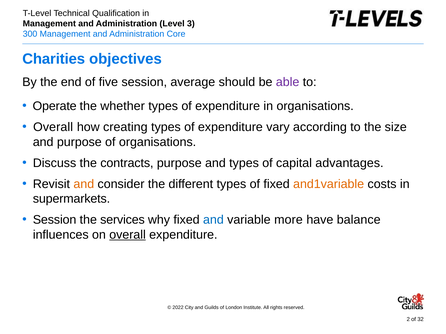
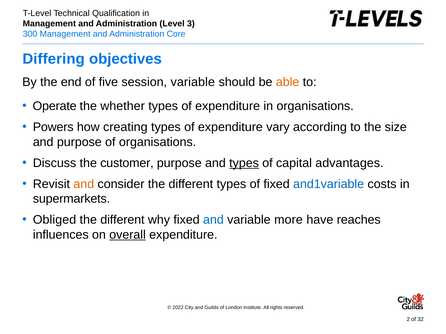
Charities: Charities -> Differing (54, 59)
session average: average -> variable (193, 82)
able colour: purple -> orange (288, 82)
Overall: Overall -> Powers (53, 127)
contracts: contracts -> customer (127, 163)
types underline: none -> present (244, 163)
and1variable colour: orange -> blue (329, 184)
Session: Session -> Obliged (54, 220)
services: services -> different (122, 220)
balance: balance -> reaches (359, 220)
